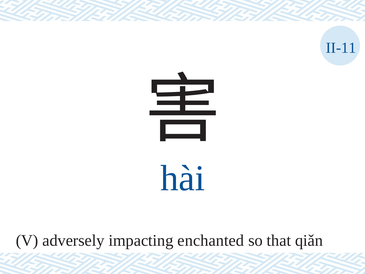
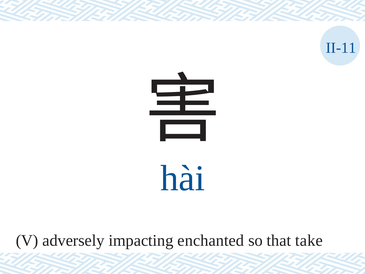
qiǎn: qiǎn -> take (309, 240)
